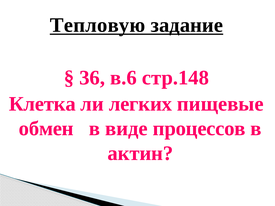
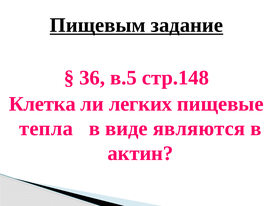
Тепловую: Тепловую -> Пищевым (98, 25)
в.6: в.6 -> в.5 (123, 78)
обмен: обмен -> тепла (46, 129)
процессов: процессов -> являются (199, 129)
